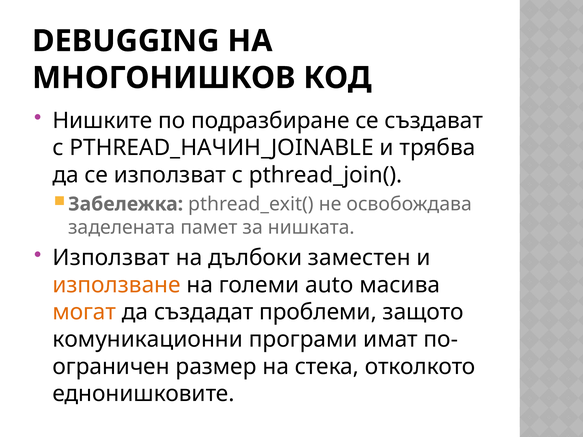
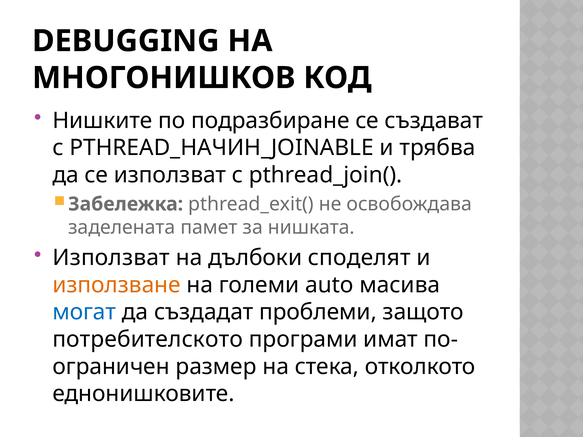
заместен: заместен -> споделят (359, 258)
могат colour: orange -> blue (84, 312)
комуникационни: комуникационни -> потребителското (148, 340)
